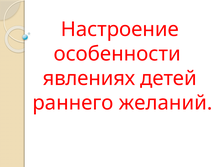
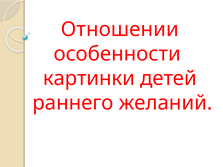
Настроение: Настроение -> Отношении (120, 29)
явлениях: явлениях -> картинки (89, 78)
